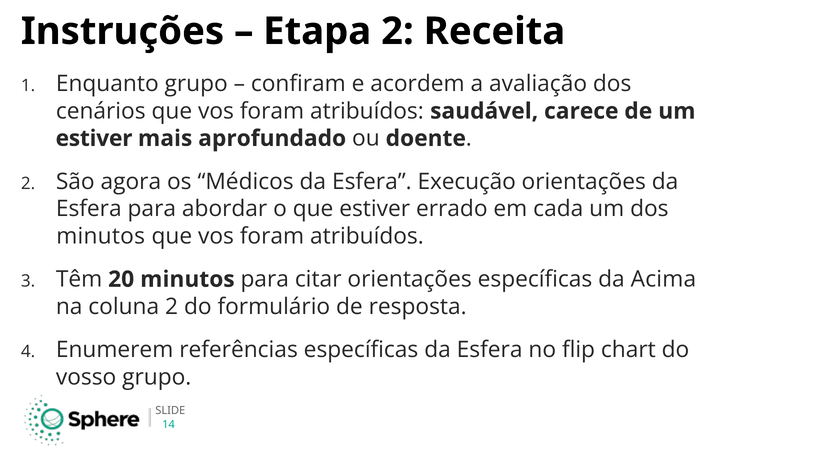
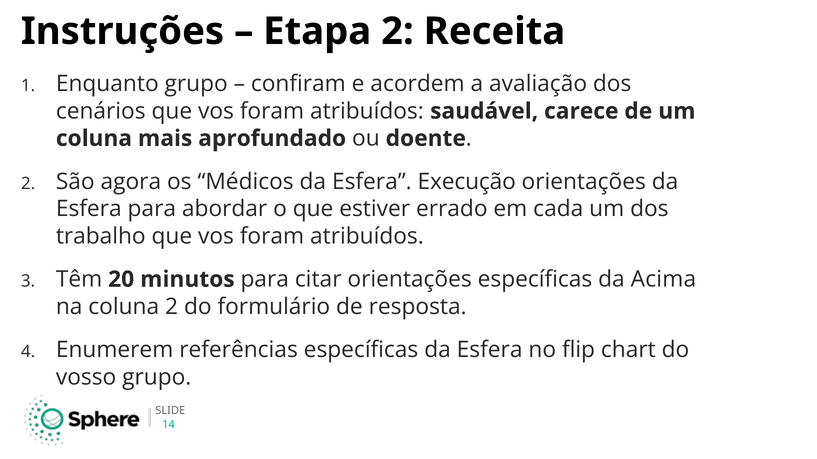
estiver: estiver -> coluna (94, 139)
minutos: minutos -> trabalho (101, 236)
